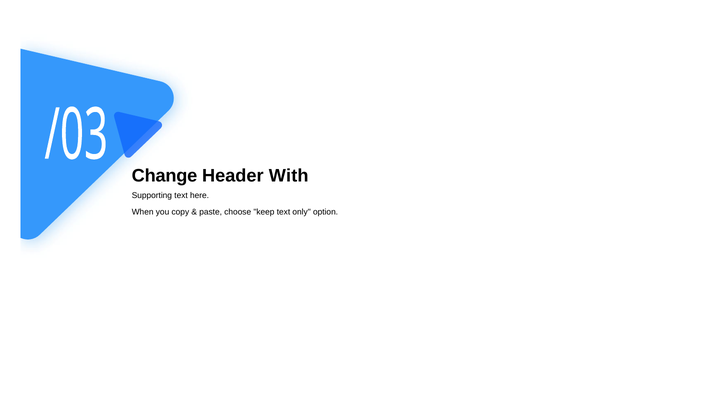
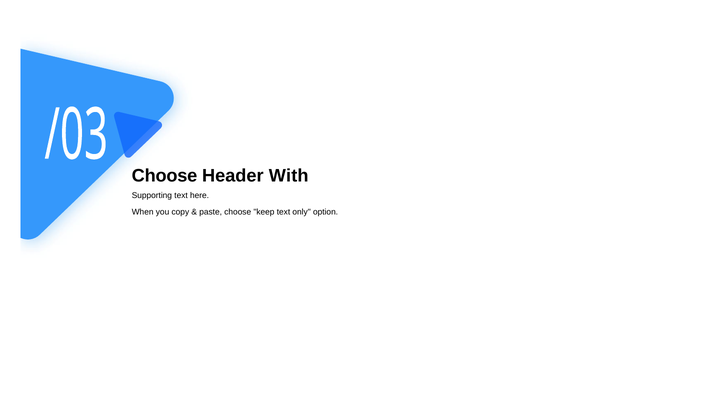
Change: Change -> Choose (165, 176)
